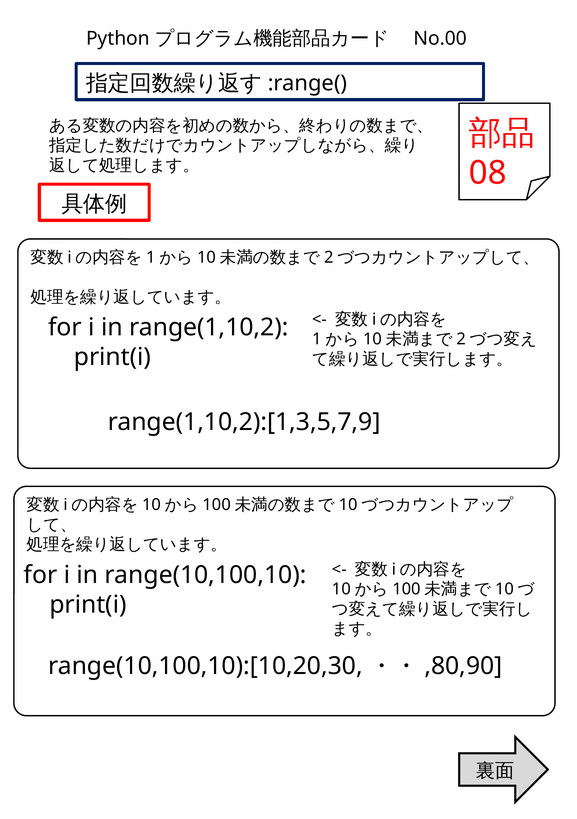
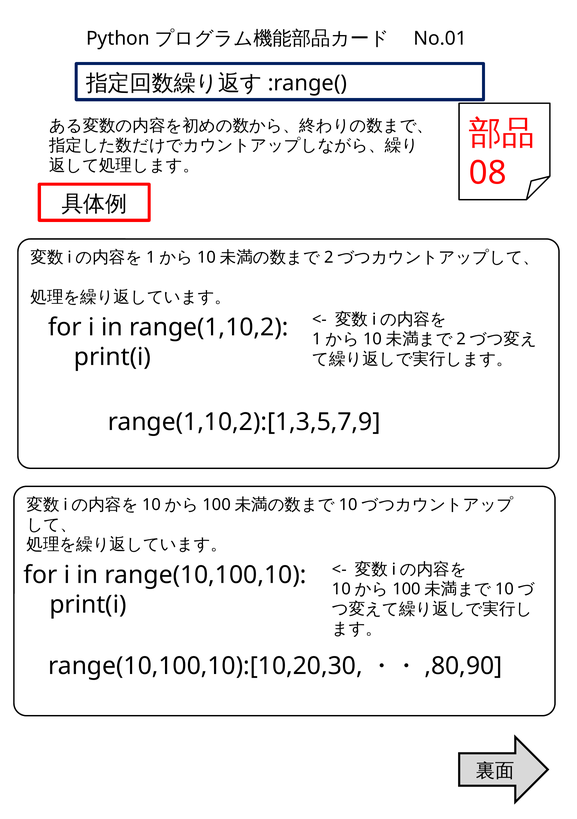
No.00: No.00 -> No.01 (440, 38)
